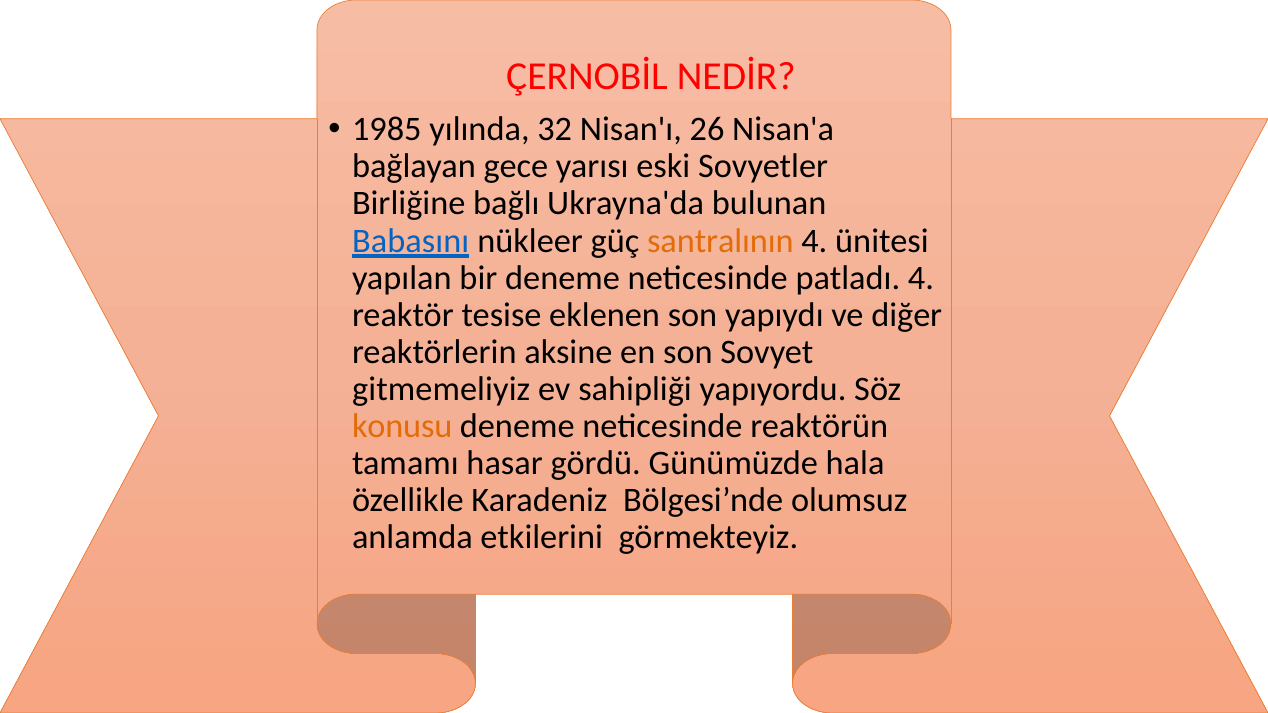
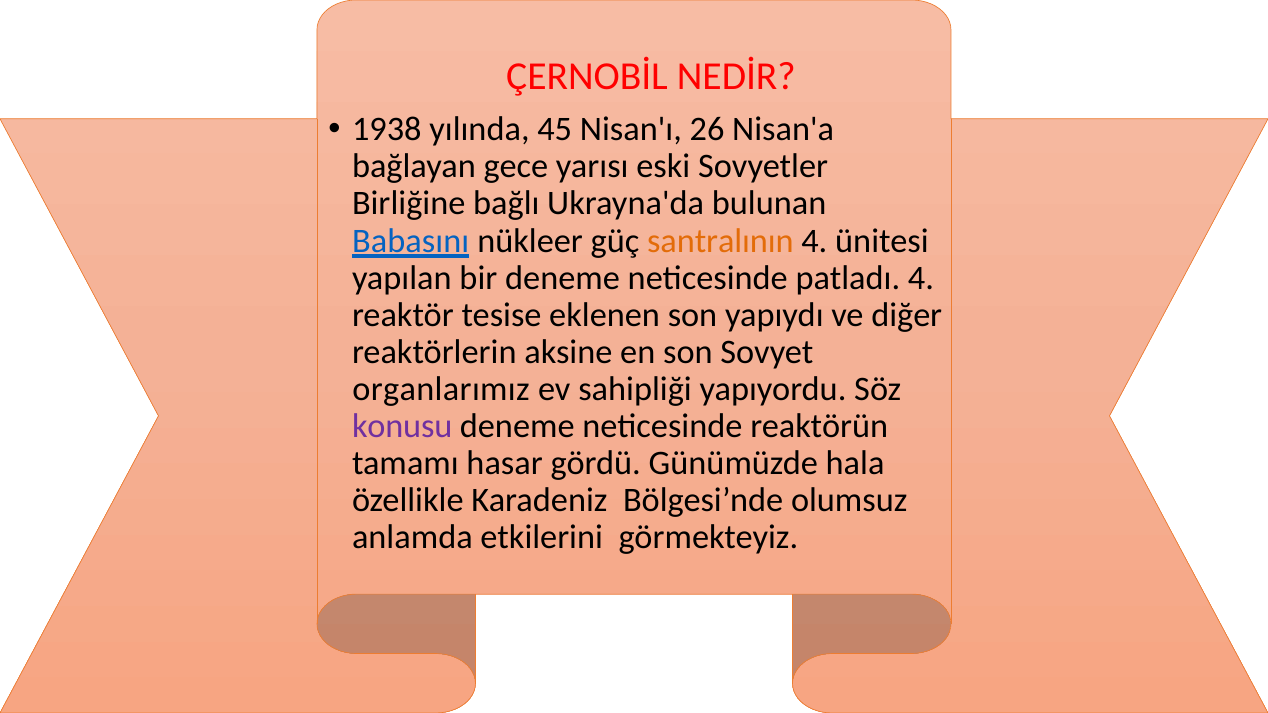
1985: 1985 -> 1938 (387, 129)
32: 32 -> 45 (555, 129)
gitmemeliyiz: gitmemeliyiz -> organlarımız (441, 390)
konusu colour: orange -> purple (402, 427)
